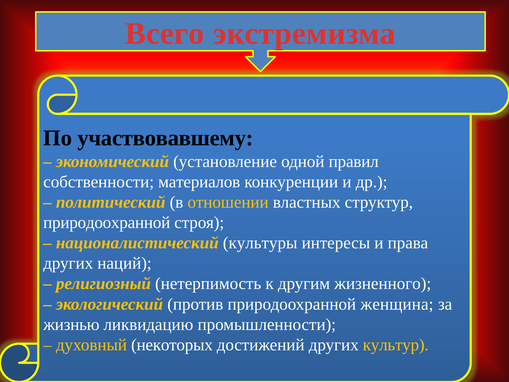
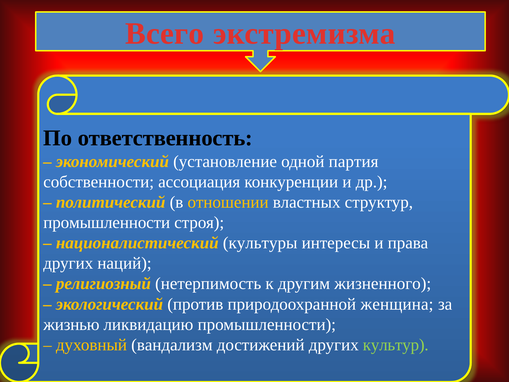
участвовавшему: участвовавшему -> ответственность (165, 138)
правил: правил -> партия (354, 161)
материалов: материалов -> ассоциация (199, 182)
природоохранной: природоохранной -> промышленности (107, 222)
некоторых: некоторых -> вандализм (172, 345)
культур colour: yellow -> light green (396, 345)
